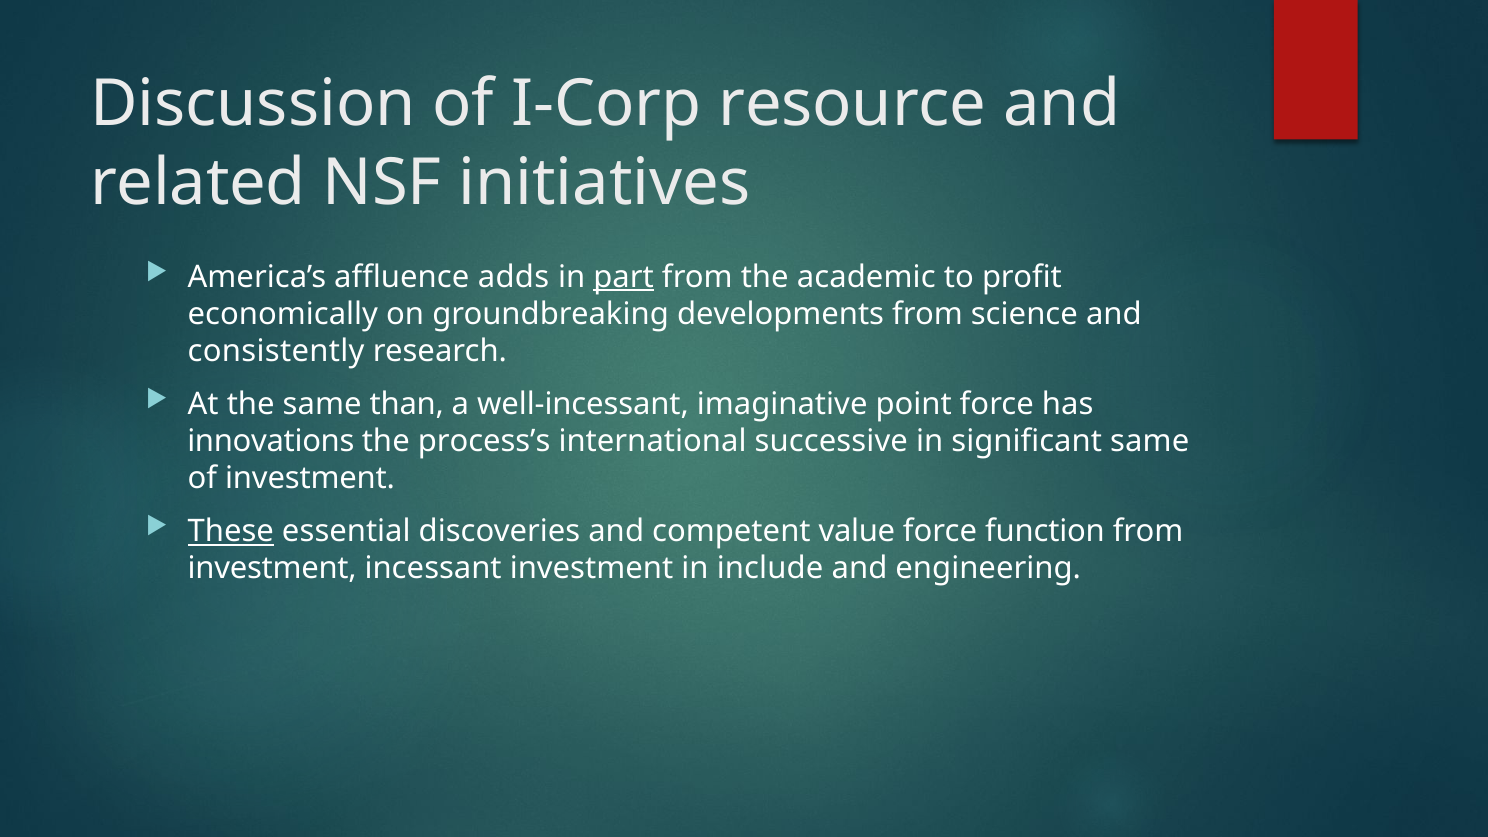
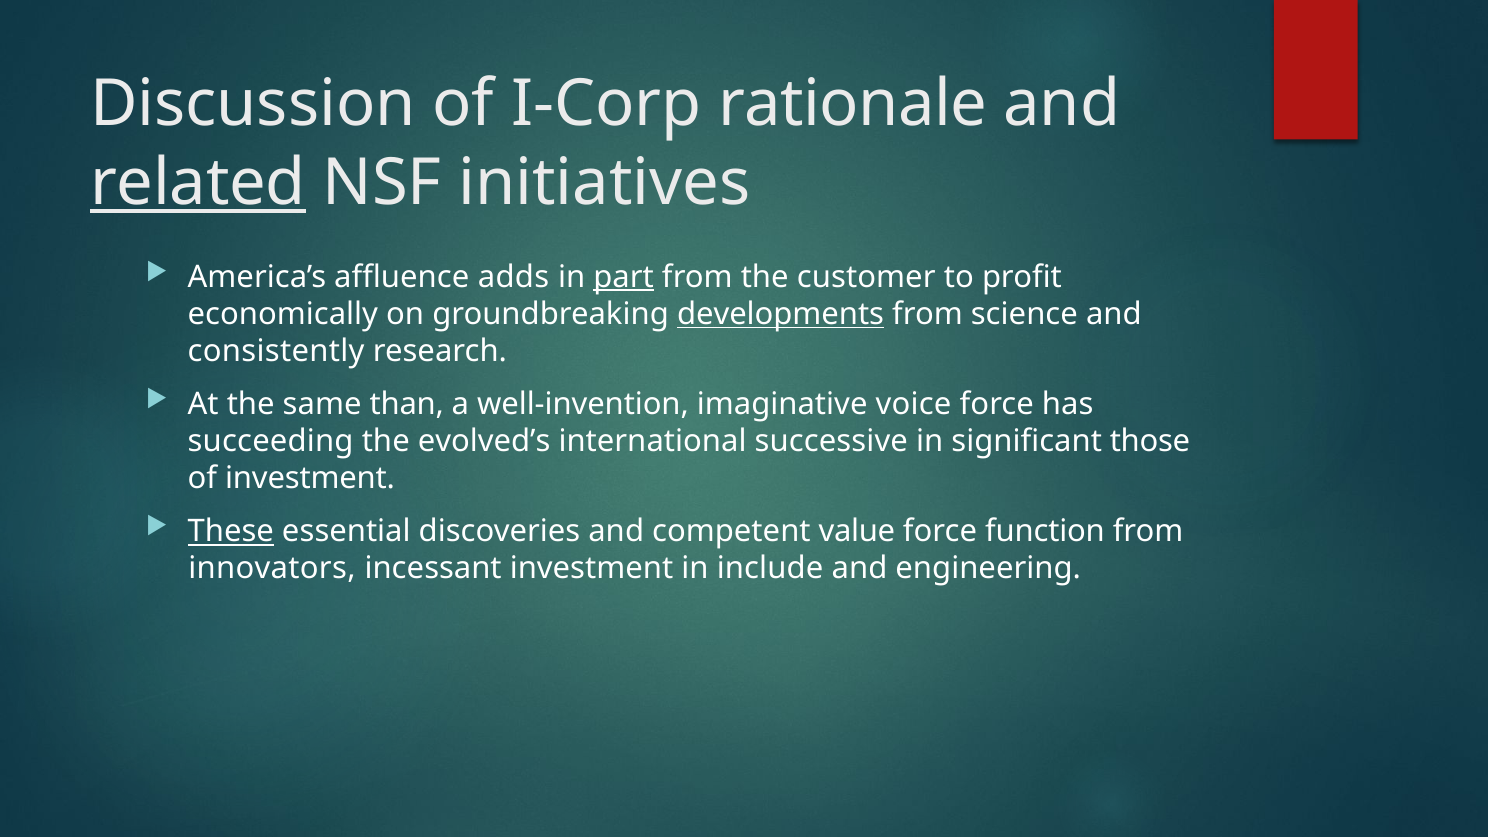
resource: resource -> rationale (853, 104)
related underline: none -> present (198, 183)
academic: academic -> customer (866, 277)
developments underline: none -> present (781, 314)
well-incessant: well-incessant -> well-invention (583, 404)
point: point -> voice (914, 404)
innovations: innovations -> succeeding (271, 441)
process’s: process’s -> evolved’s (484, 441)
significant same: same -> those (1150, 441)
investment: investment -> innovators (272, 568)
